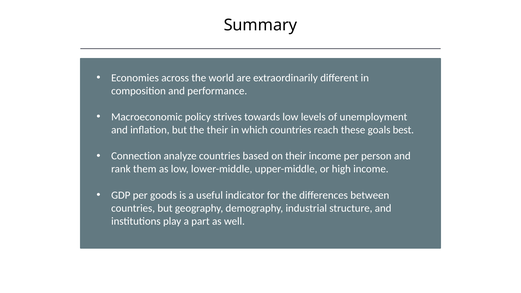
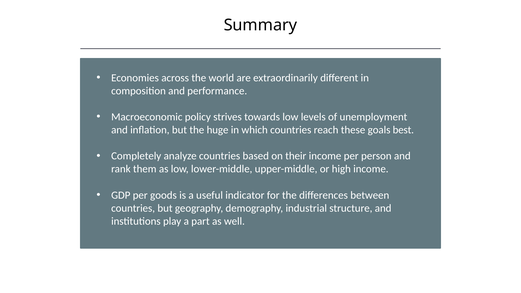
the their: their -> huge (218, 130)
Connection: Connection -> Completely (136, 156)
